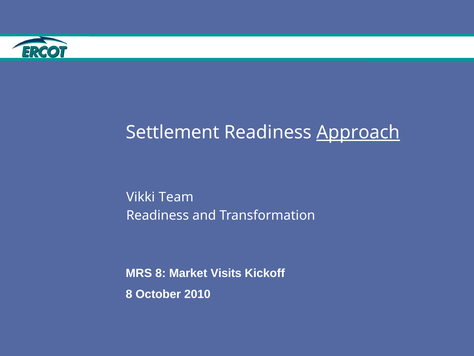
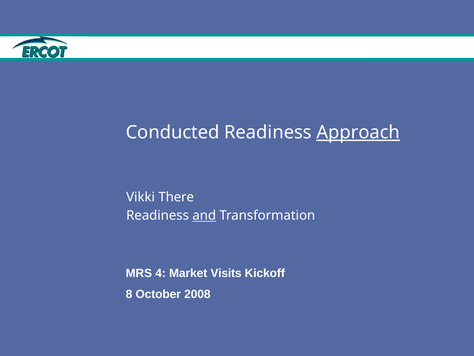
Settlement: Settlement -> Conducted (173, 132)
Team: Team -> There (176, 197)
and underline: none -> present (204, 215)
MRS 8: 8 -> 4 (161, 273)
2010: 2010 -> 2008 (197, 294)
